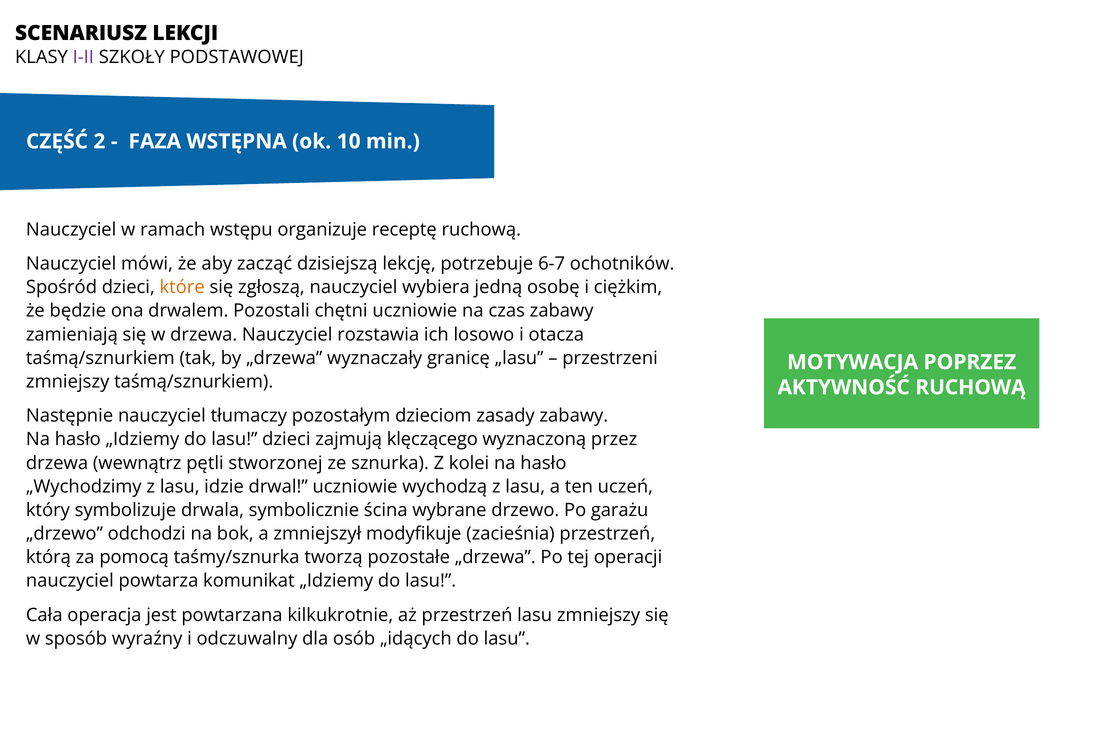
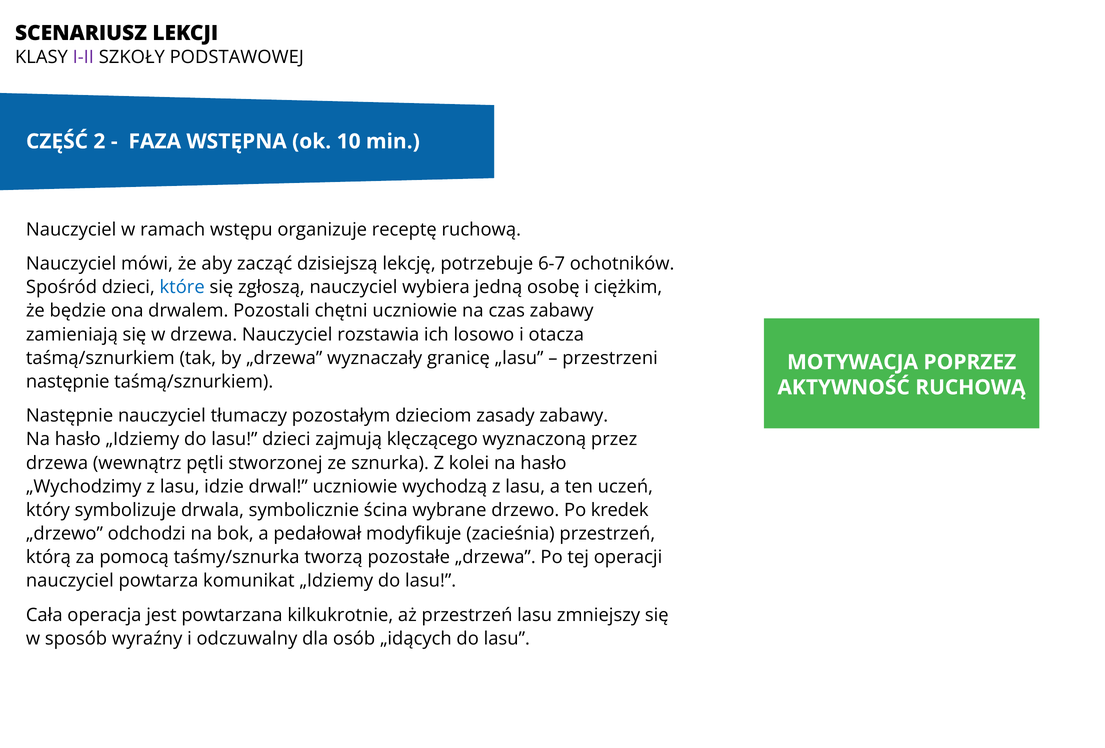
które colour: orange -> blue (182, 287)
zmniejszy: zmniejszy -> następnie (68, 382)
garażu: garażu -> kredek (620, 510)
zmniejszył: zmniejszył -> pedałował (317, 534)
